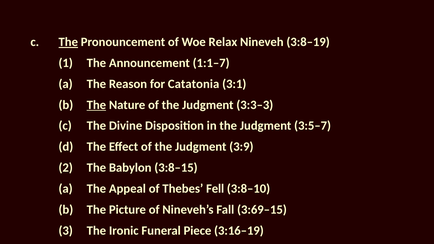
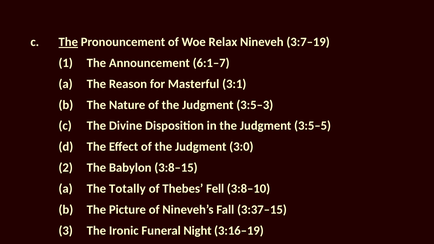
3:8–19: 3:8–19 -> 3:7–19 (308, 42)
1:1–7: 1:1–7 -> 6:1–7 (211, 63)
Catatonia: Catatonia -> Masterful (194, 84)
The underline: present -> none (96, 105)
3:3–3: 3:3–3 -> 3:5–3 (255, 105)
3:5–7: 3:5–7 -> 3:5–5 (313, 126)
3:9: 3:9 -> 3:0 (241, 147)
Appeal: Appeal -> Totally (127, 189)
3:69–15: 3:69–15 -> 3:37–15 (262, 210)
Piece: Piece -> Night (198, 231)
